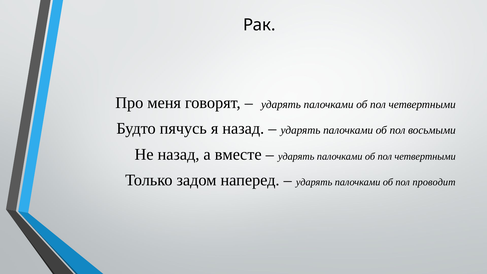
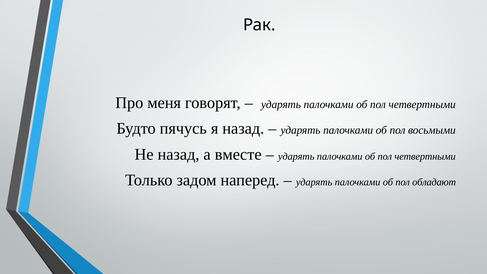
проводит: проводит -> обладают (434, 182)
